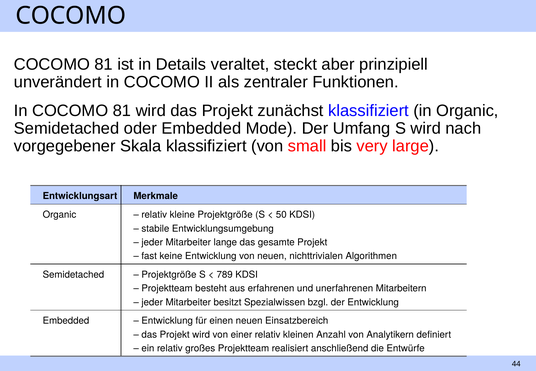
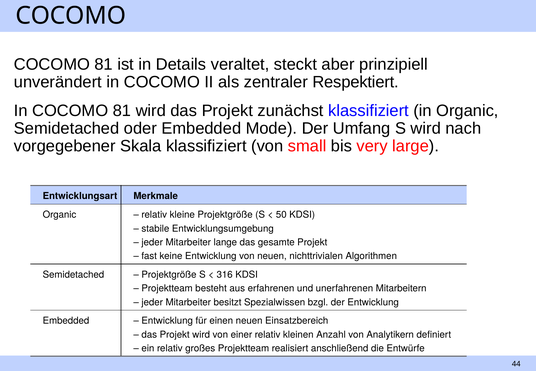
Funktionen: Funktionen -> Respektiert (356, 82)
789: 789 -> 316 (225, 275)
